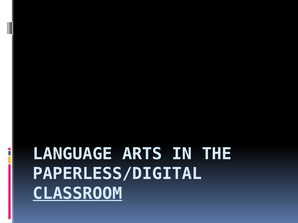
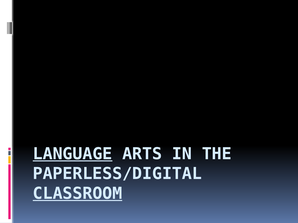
LANGUAGE underline: none -> present (73, 154)
